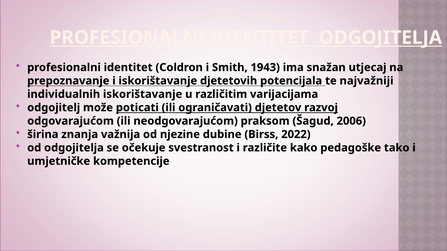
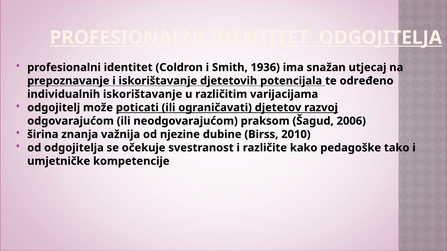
1943: 1943 -> 1936 (265, 68)
najvažniji: najvažniji -> određeno (367, 81)
2022: 2022 -> 2010 (296, 135)
